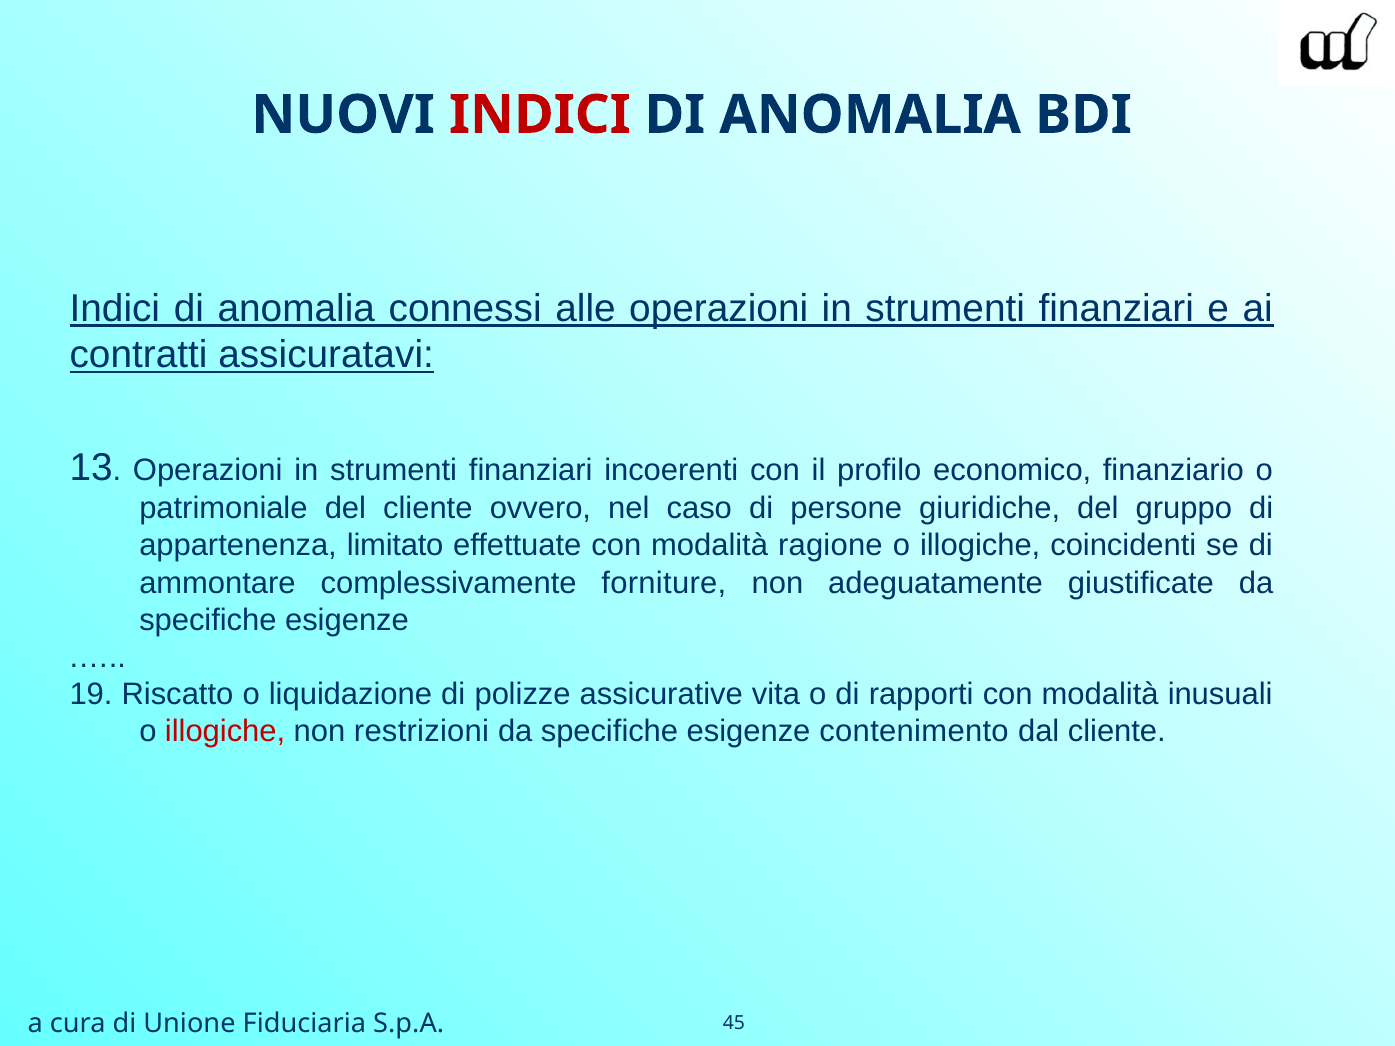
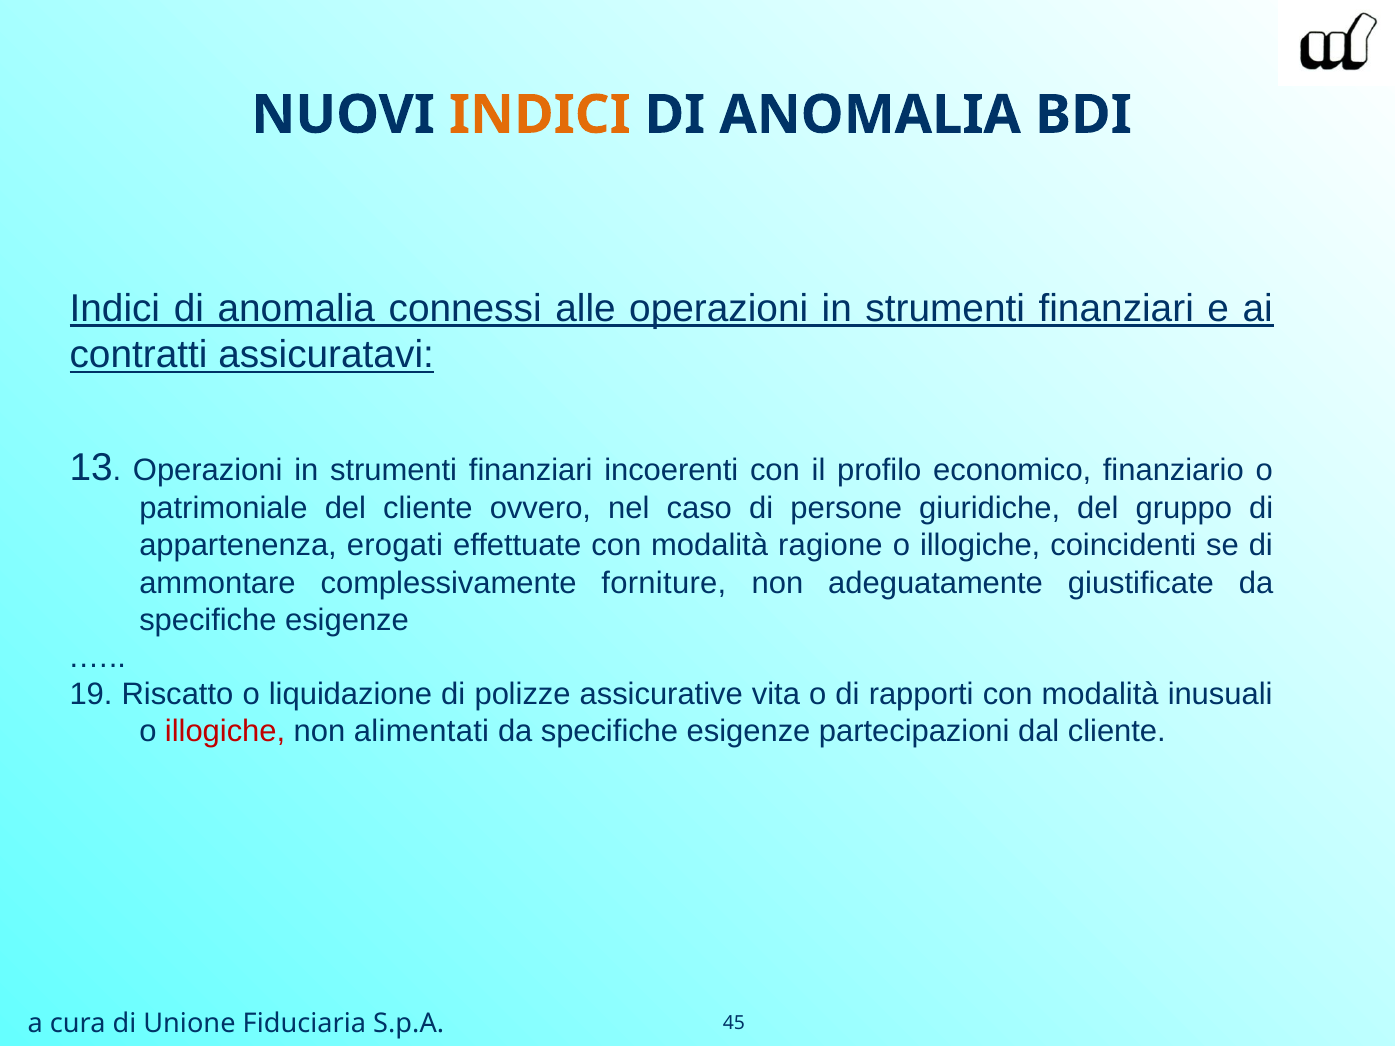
INDICI colour: red -> orange (540, 115)
limitato: limitato -> erogati (395, 546)
restrizioni: restrizioni -> alimentati (421, 732)
contenimento: contenimento -> partecipazioni (914, 732)
